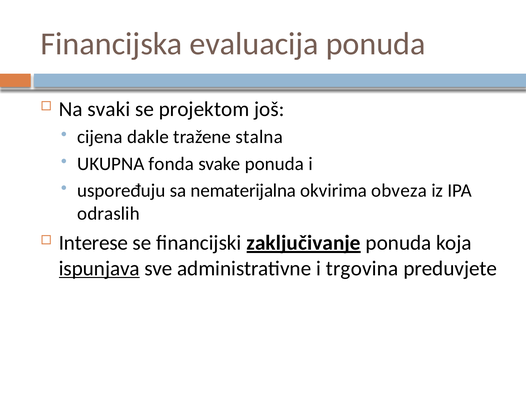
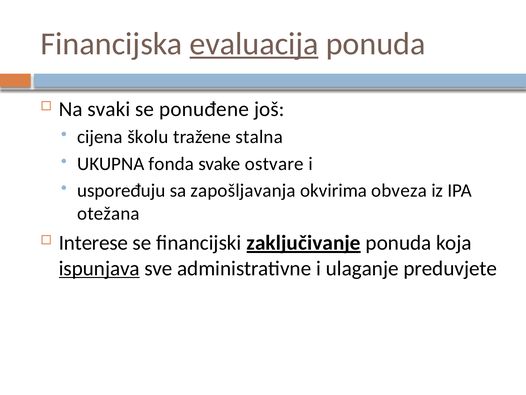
evaluacija underline: none -> present (254, 44)
projektom: projektom -> ponuđene (204, 109)
dakle: dakle -> školu (148, 137)
svake ponuda: ponuda -> ostvare (274, 164)
nematerijalna: nematerijalna -> zapošljavanja (243, 190)
odraslih: odraslih -> otežana (108, 213)
trgovina: trgovina -> ulaganje (362, 268)
